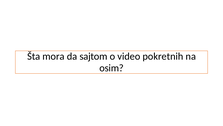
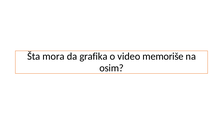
sajtom: sajtom -> grafika (93, 56)
pokretnih: pokretnih -> memoriše (163, 56)
